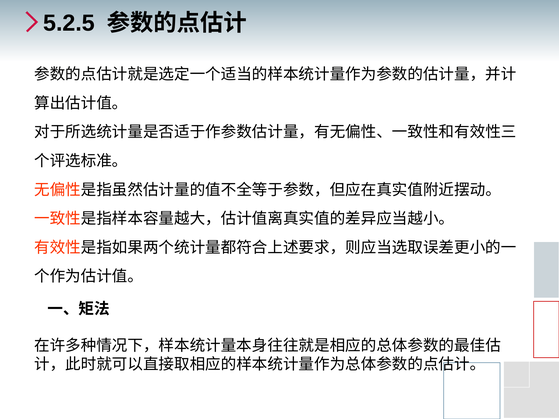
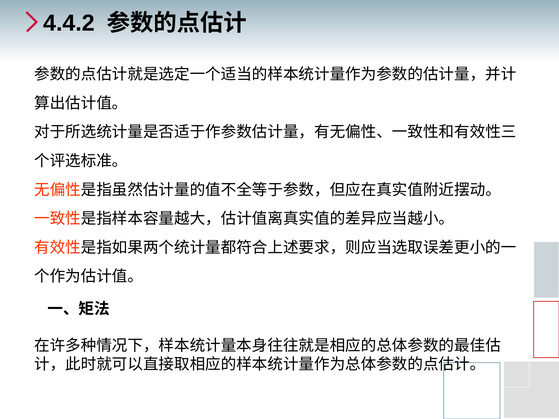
5.2.5: 5.2.5 -> 4.4.2 (69, 23)
